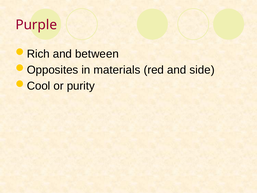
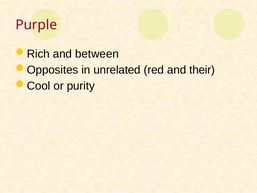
materials: materials -> unrelated (117, 70)
side: side -> their (202, 70)
